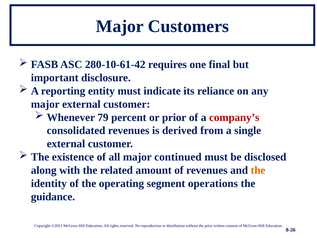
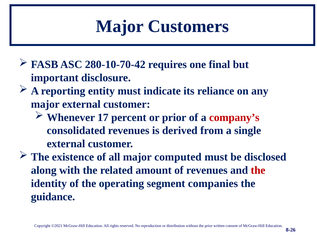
280-10-61-42: 280-10-61-42 -> 280-10-70-42 (115, 64)
79: 79 -> 17 (103, 117)
continued: continued -> computed (178, 157)
the colour: orange -> red (258, 170)
operations: operations -> companies (213, 183)
